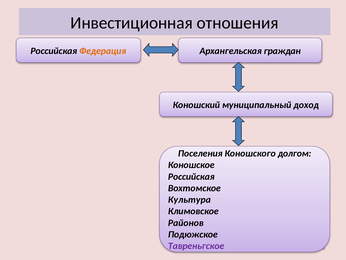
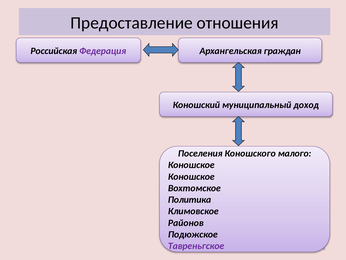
Инвестиционная: Инвестиционная -> Предоставление (132, 23)
Федерация colour: orange -> purple (103, 51)
долгом: долгом -> малого (295, 153)
Российская: Российская -> Коношское (191, 176)
Культура: Культура -> Политика (189, 199)
